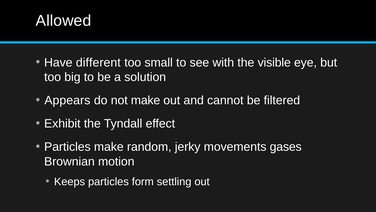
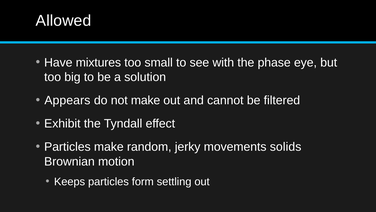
different: different -> mixtures (98, 62)
visible: visible -> phase (274, 62)
gases: gases -> solids (286, 147)
